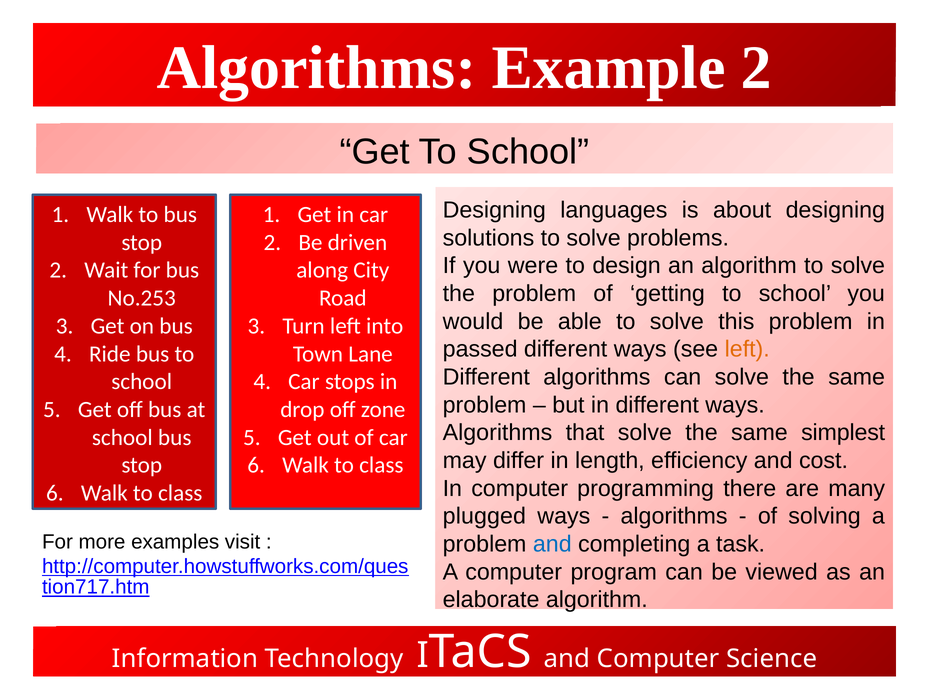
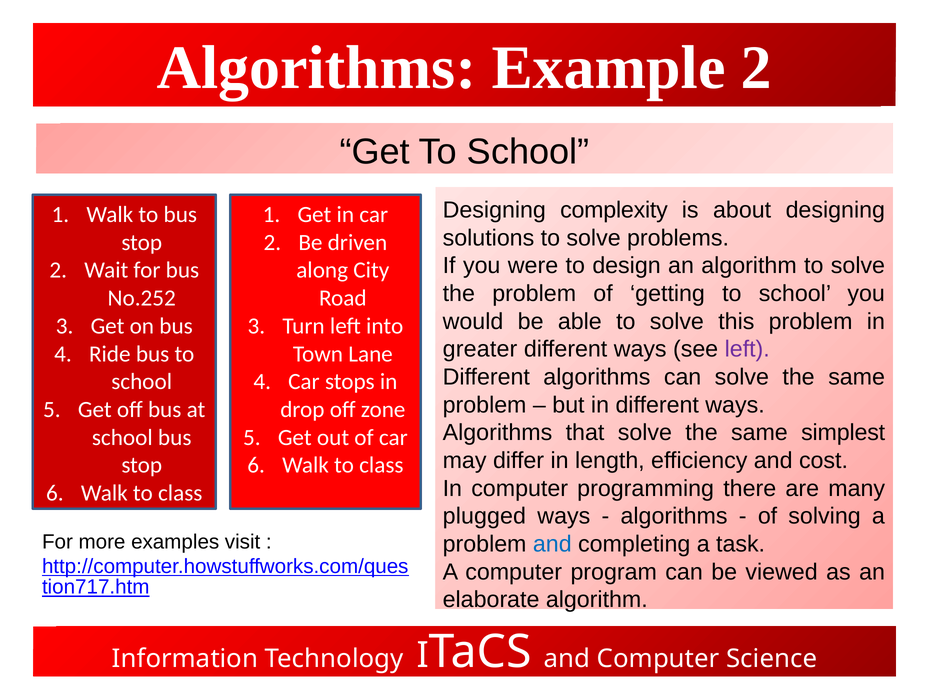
languages: languages -> complexity (614, 210)
No.253: No.253 -> No.252 (142, 299)
passed: passed -> greater (480, 350)
left colour: orange -> purple (747, 350)
